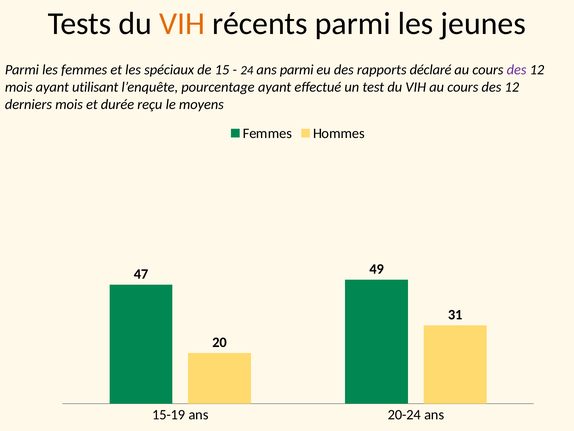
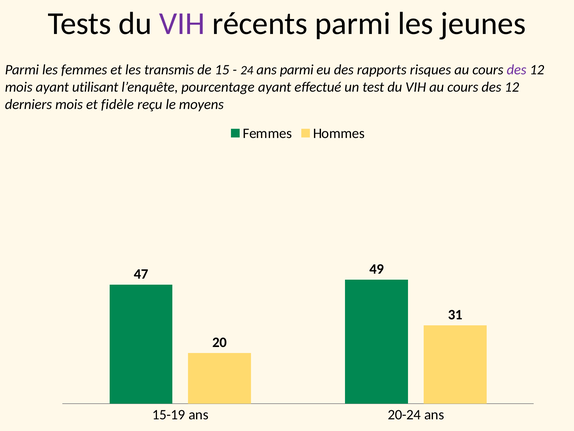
VIH colour: orange -> purple (182, 24)
spéciaux: spéciaux -> transmis (169, 70)
déclaré: déclaré -> risques (430, 70)
durée: durée -> fidèle (117, 104)
